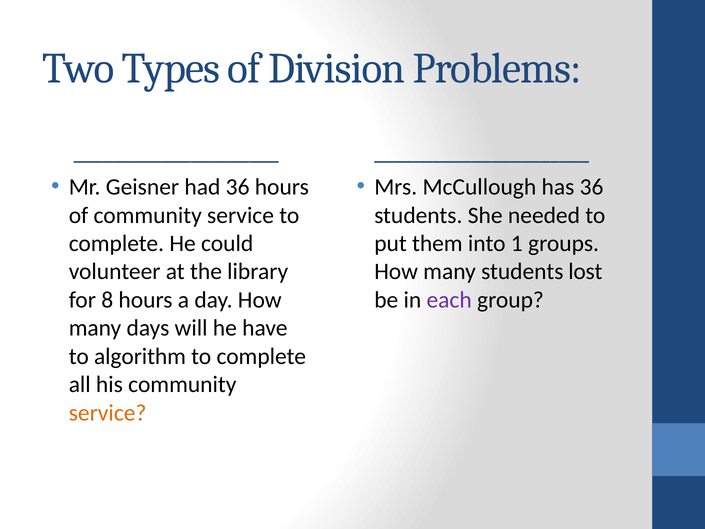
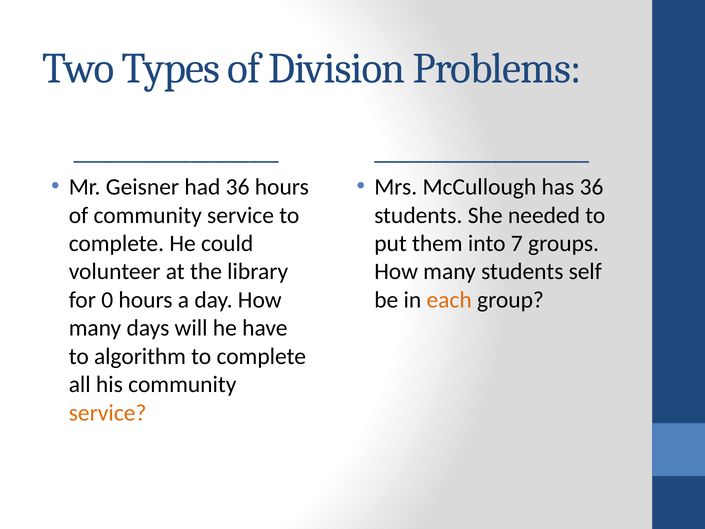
1: 1 -> 7 (517, 243)
lost: lost -> self (585, 272)
8: 8 -> 0 (107, 300)
each colour: purple -> orange (449, 300)
